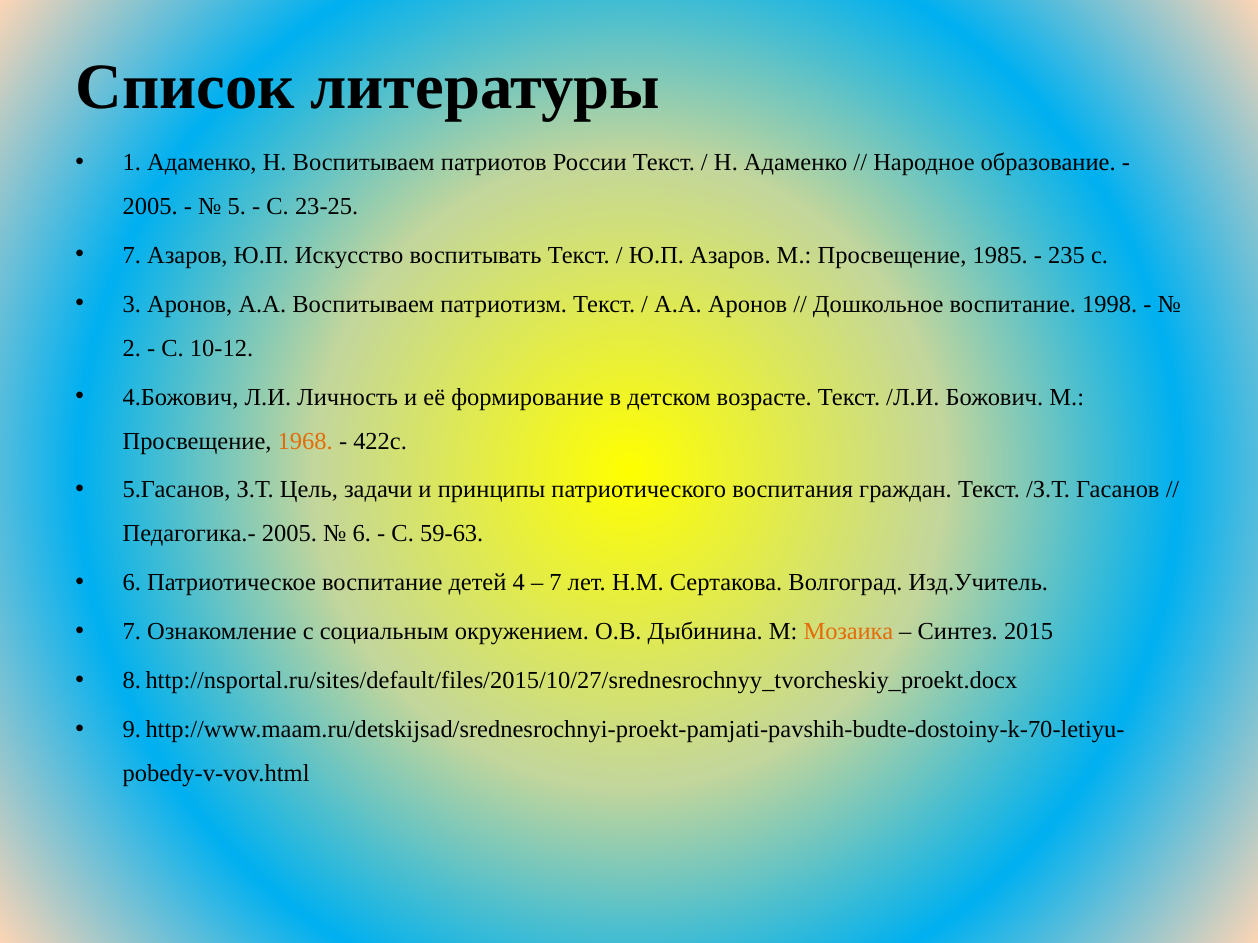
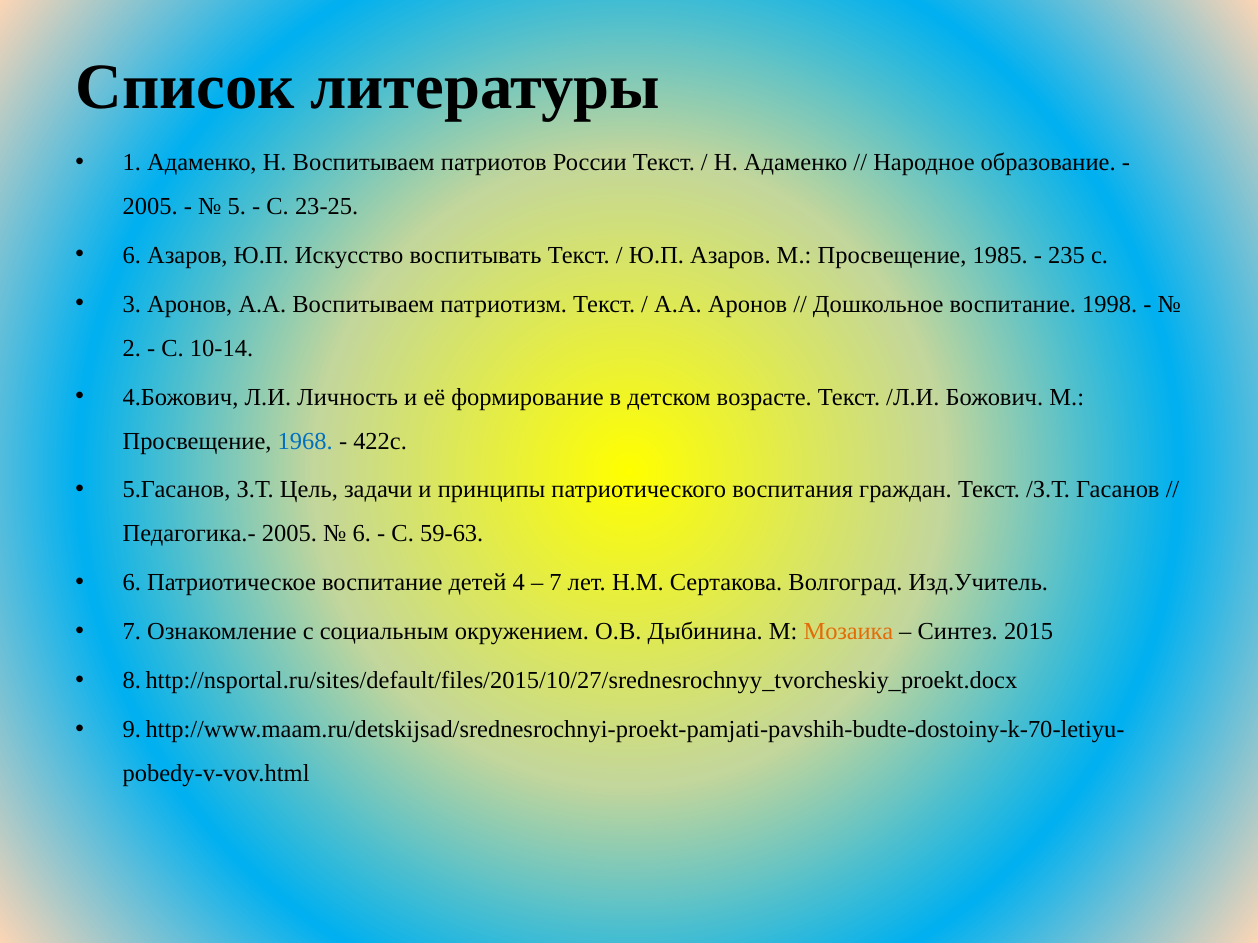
7: 7 -> 6 (132, 255)
10-12: 10-12 -> 10-14 (222, 348)
1968 colour: orange -> blue (305, 441)
